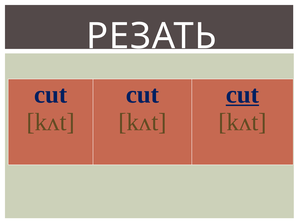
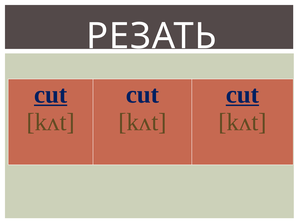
cut underline: none -> present (51, 95)
